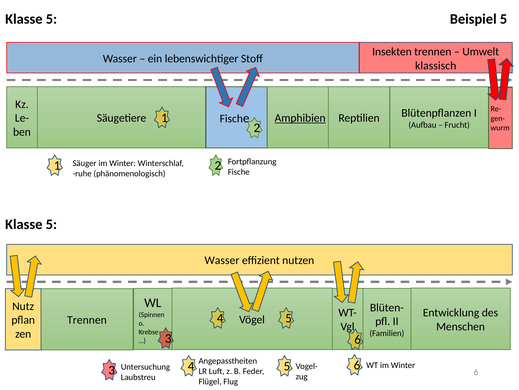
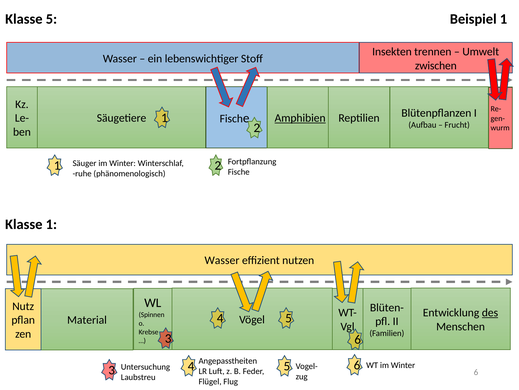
Beispiel 5: 5 -> 1 (504, 19)
klassisch: klassisch -> zwischen (436, 65)
5: 5 -> 1 (51, 224)
des underline: none -> present (490, 312)
Trennen: Trennen -> Material (87, 320)
